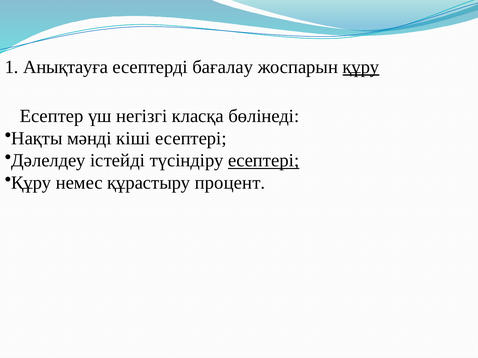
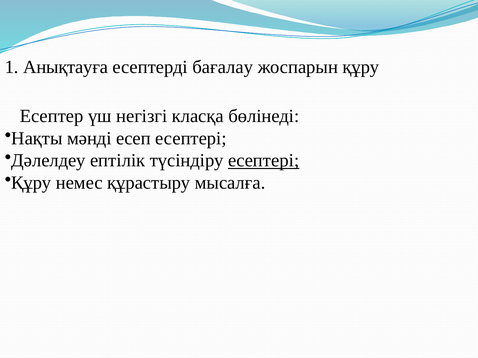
құру underline: present -> none (361, 67)
кіші: кіші -> есеп (133, 138)
істейді: істейді -> ептілік (118, 161)
процент: процент -> мысалға (230, 183)
